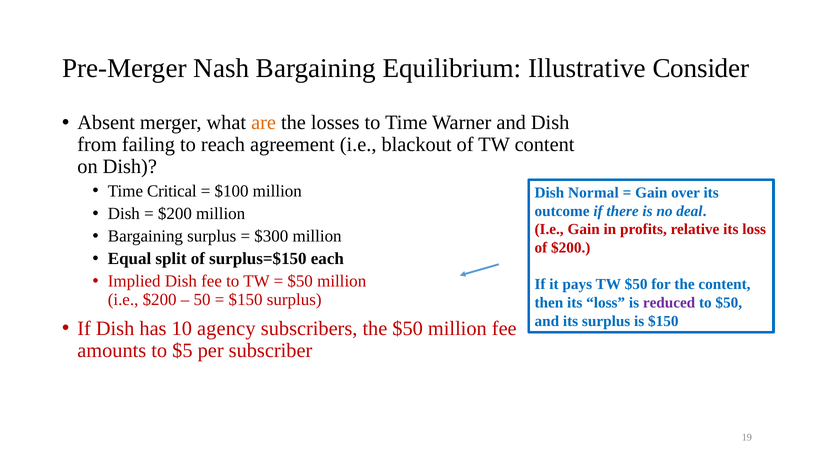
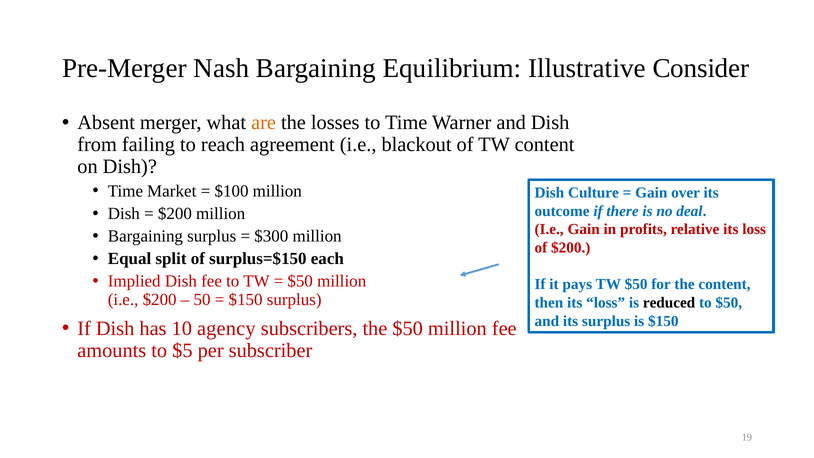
Critical: Critical -> Market (172, 191)
Normal: Normal -> Culture (593, 193)
reduced colour: purple -> black (669, 303)
